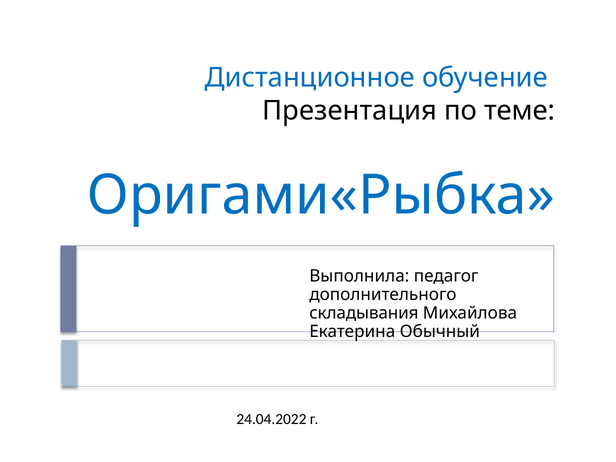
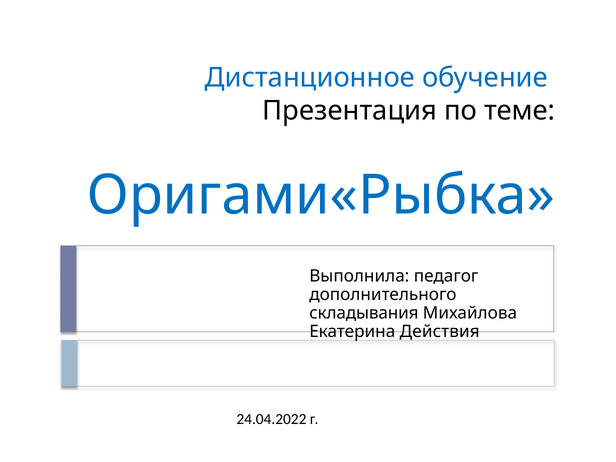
Обычный: Обычный -> Действия (440, 332)
